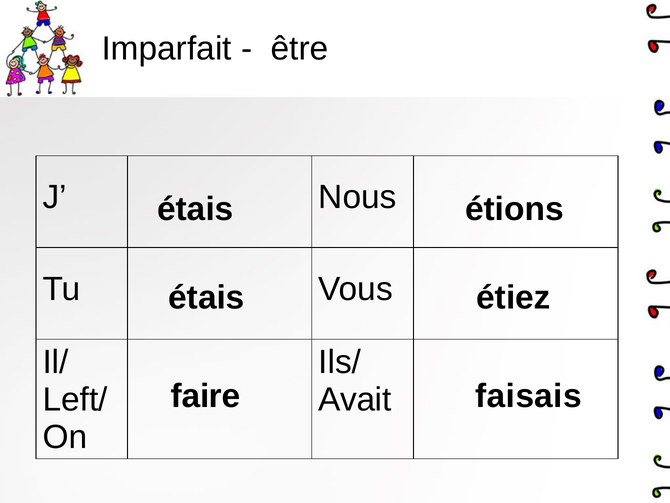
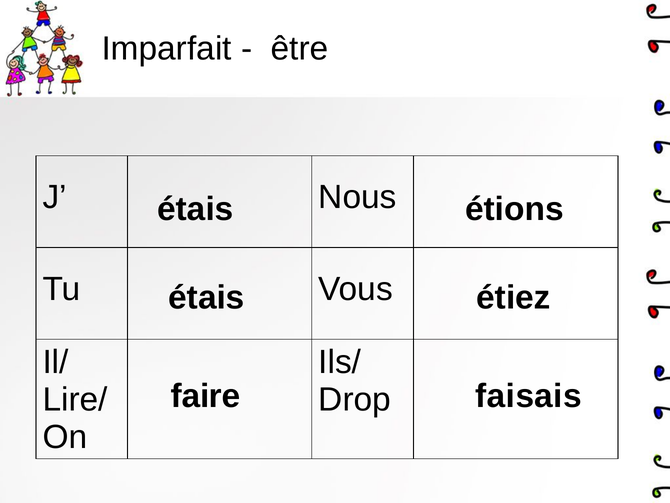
Left/: Left/ -> Lire/ (75, 399)
Avait: Avait -> Drop (355, 399)
